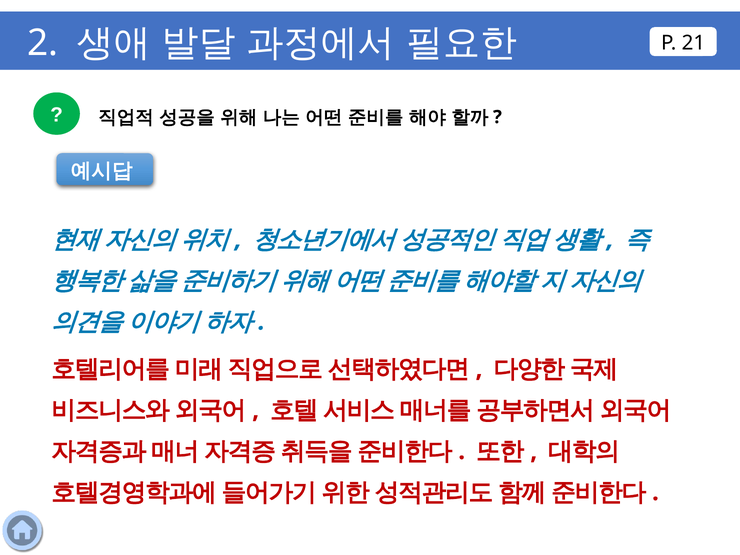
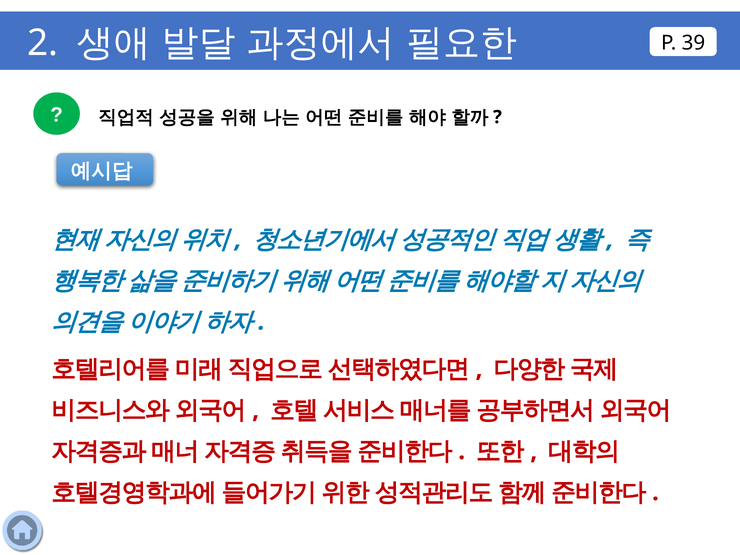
21: 21 -> 39 (693, 43)
